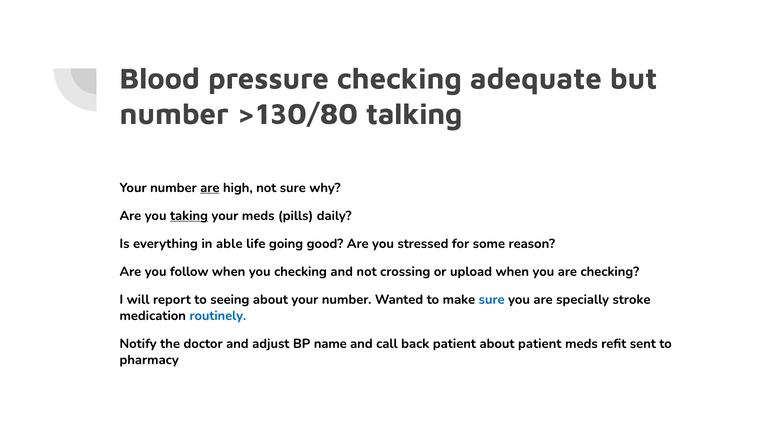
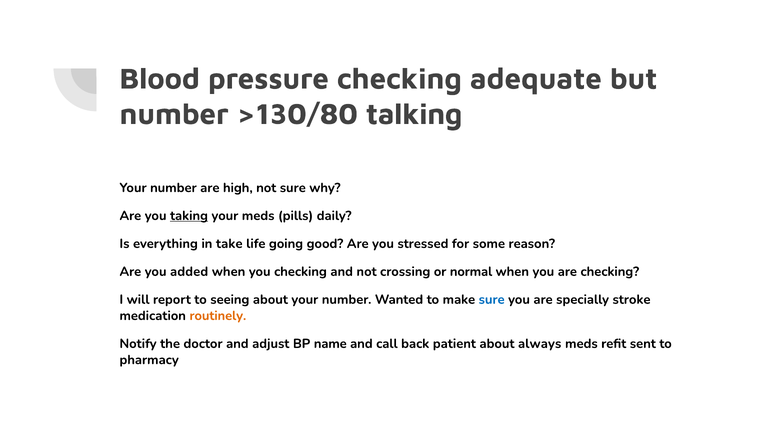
are underline: present -> none (210, 188)
able: able -> take (229, 243)
follow: follow -> added (189, 271)
upload: upload -> normal (471, 271)
routinely colour: blue -> orange (218, 315)
about patient: patient -> always (540, 343)
